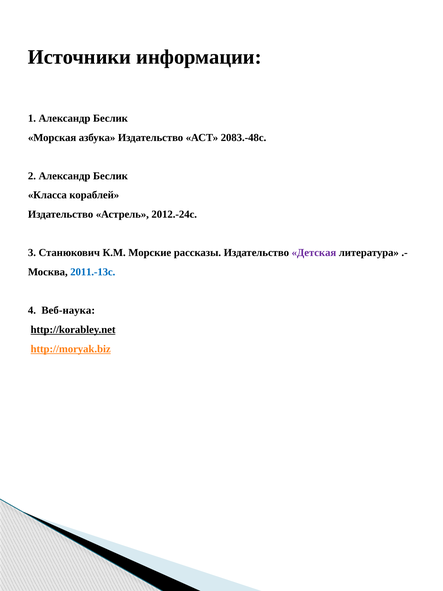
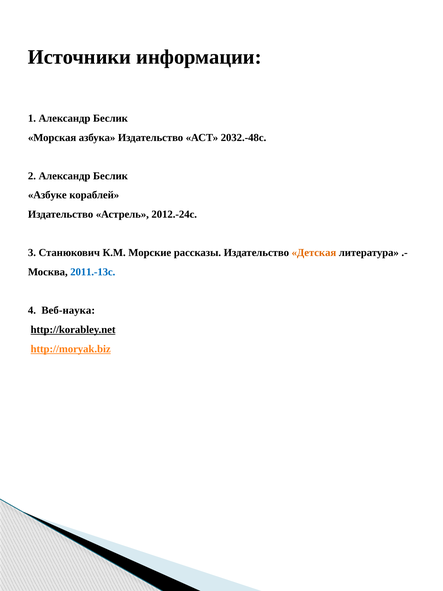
2083.-48с: 2083.-48с -> 2032.-48с (244, 137)
Класса: Класса -> Азбуке (47, 195)
Детская colour: purple -> orange (314, 253)
